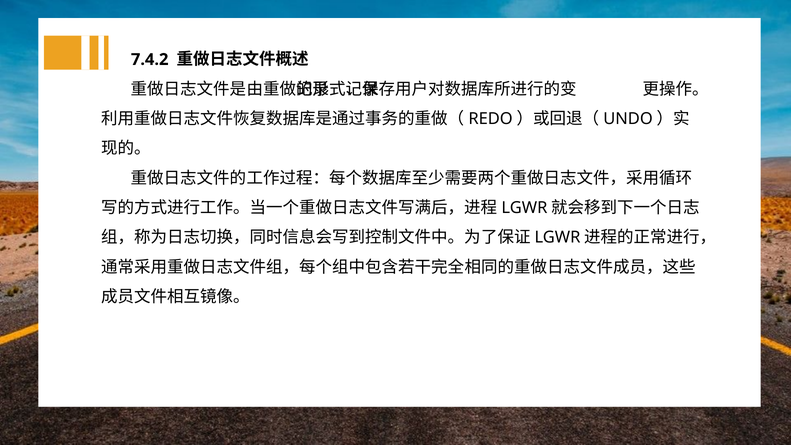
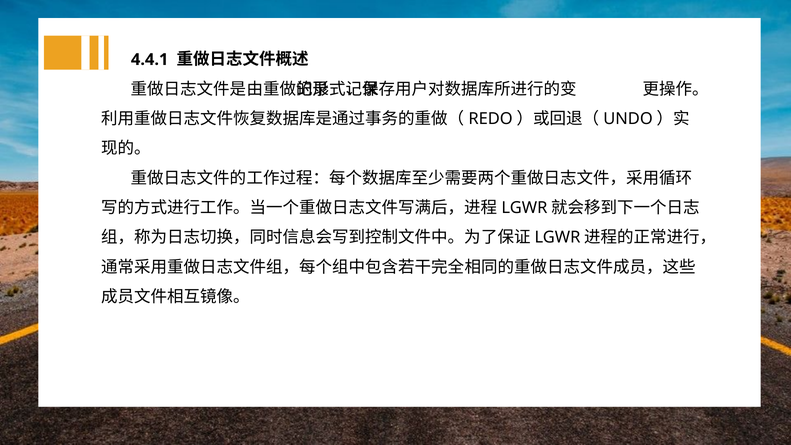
7.4.2: 7.4.2 -> 4.4.1 (150, 59)
